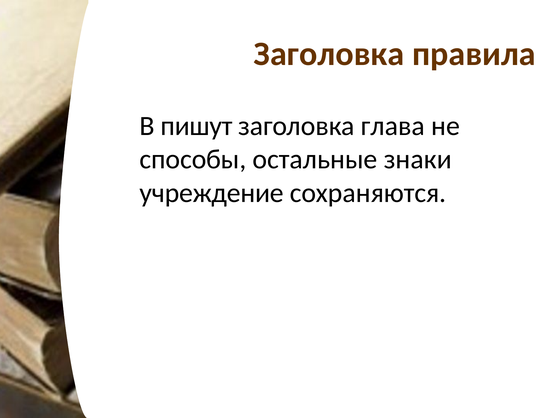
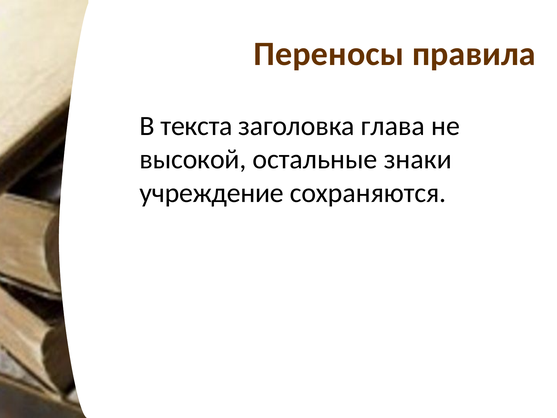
Заголовка: Заголовка -> Переносы (329, 54)
пишут: пишут -> текста (197, 126)
способы: способы -> высокой (193, 159)
